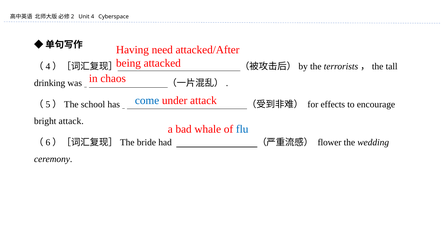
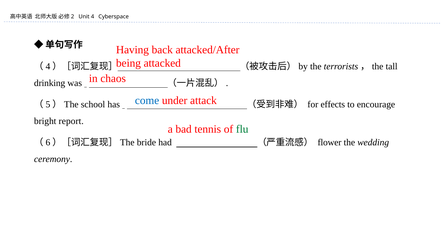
need: need -> back (162, 50)
bright attack: attack -> report (71, 121)
whale: whale -> tennis (208, 129)
flu colour: blue -> green (242, 129)
